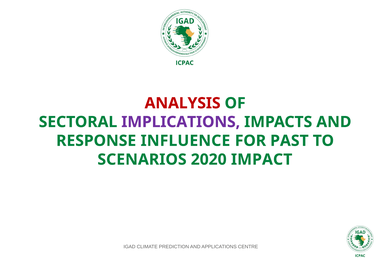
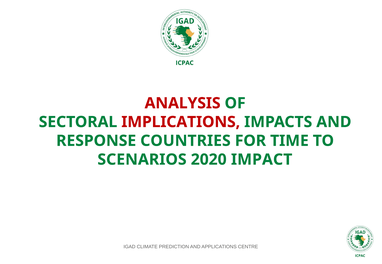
IMPLICATIONS colour: purple -> red (181, 122)
INFLUENCE: INFLUENCE -> COUNTRIES (185, 141)
PAST: PAST -> TIME (289, 141)
